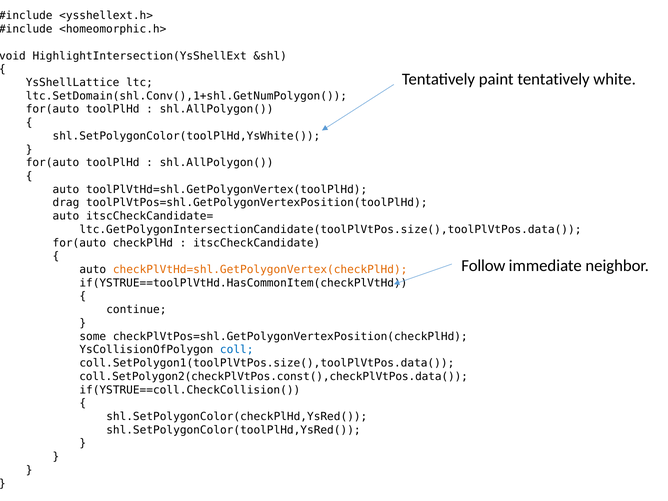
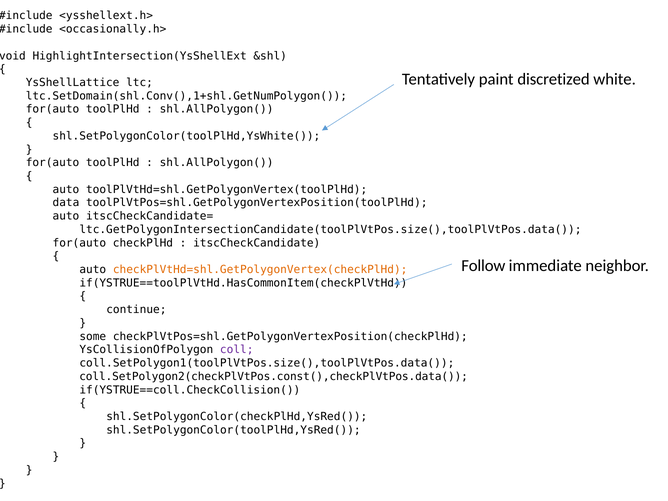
<homeomorphic.h>: <homeomorphic.h> -> <occasionally.h> (113, 29)
paint tentatively: tentatively -> discretized (554, 79)
drag: drag -> data (66, 203)
coll colour: blue -> purple (237, 350)
